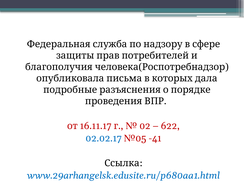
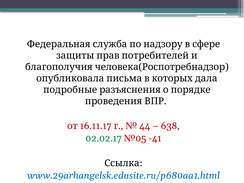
02: 02 -> 44 (145, 126)
622: 622 -> 638 (170, 126)
02.02.17 colour: blue -> green (104, 138)
